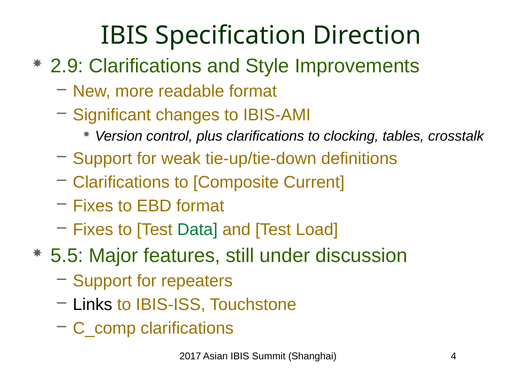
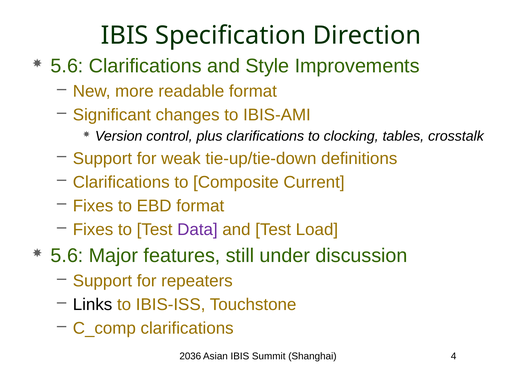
2.9: 2.9 -> 5.6 (67, 66)
Data colour: green -> purple (197, 230)
5.5: 5.5 -> 5.6 (67, 256)
2017: 2017 -> 2036 (190, 356)
